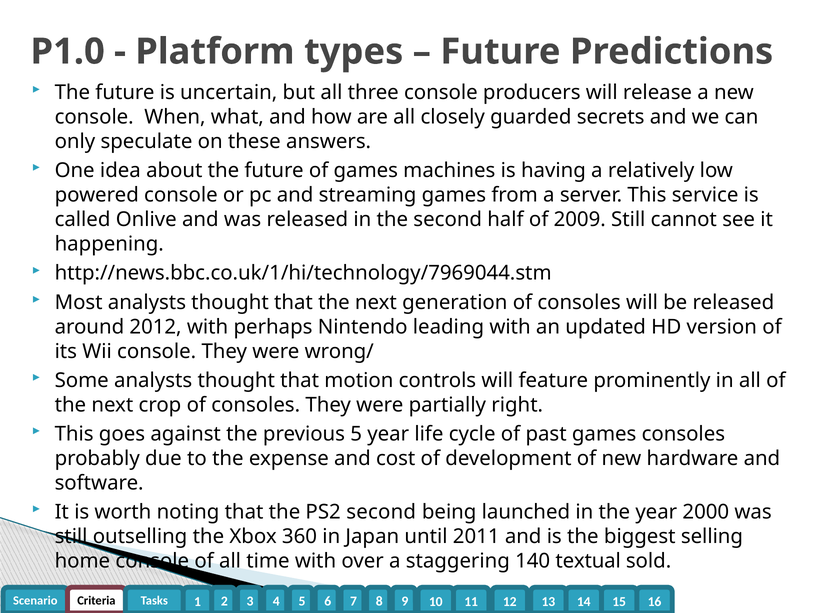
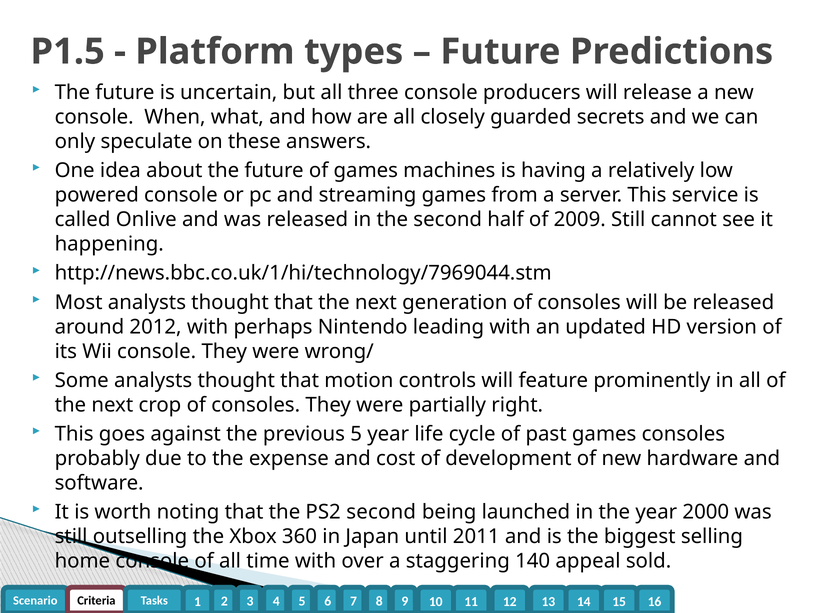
P1.0: P1.0 -> P1.5 (68, 52)
textual: textual -> appeal (588, 561)
